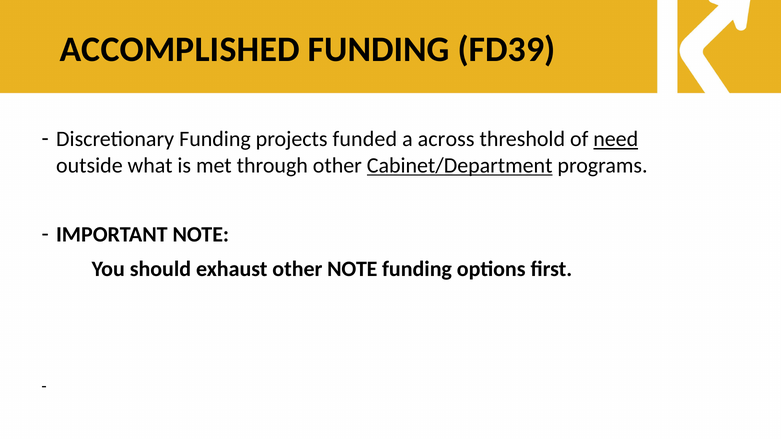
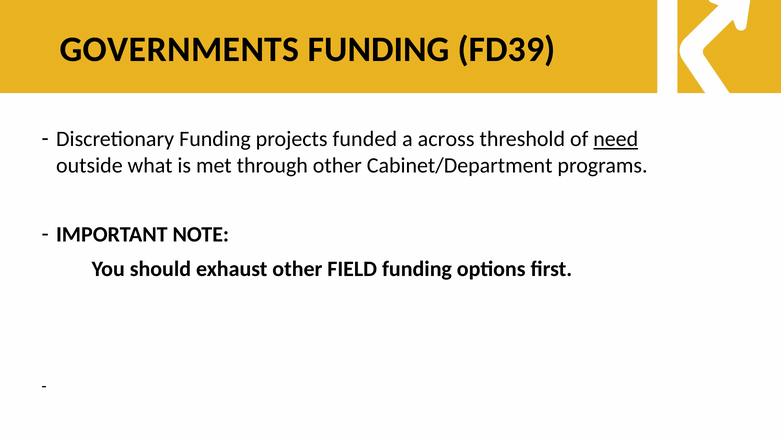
ACCOMPLISHED: ACCOMPLISHED -> GOVERNMENTS (180, 49)
Cabinet/Department underline: present -> none (460, 166)
other NOTE: NOTE -> FIELD (352, 269)
